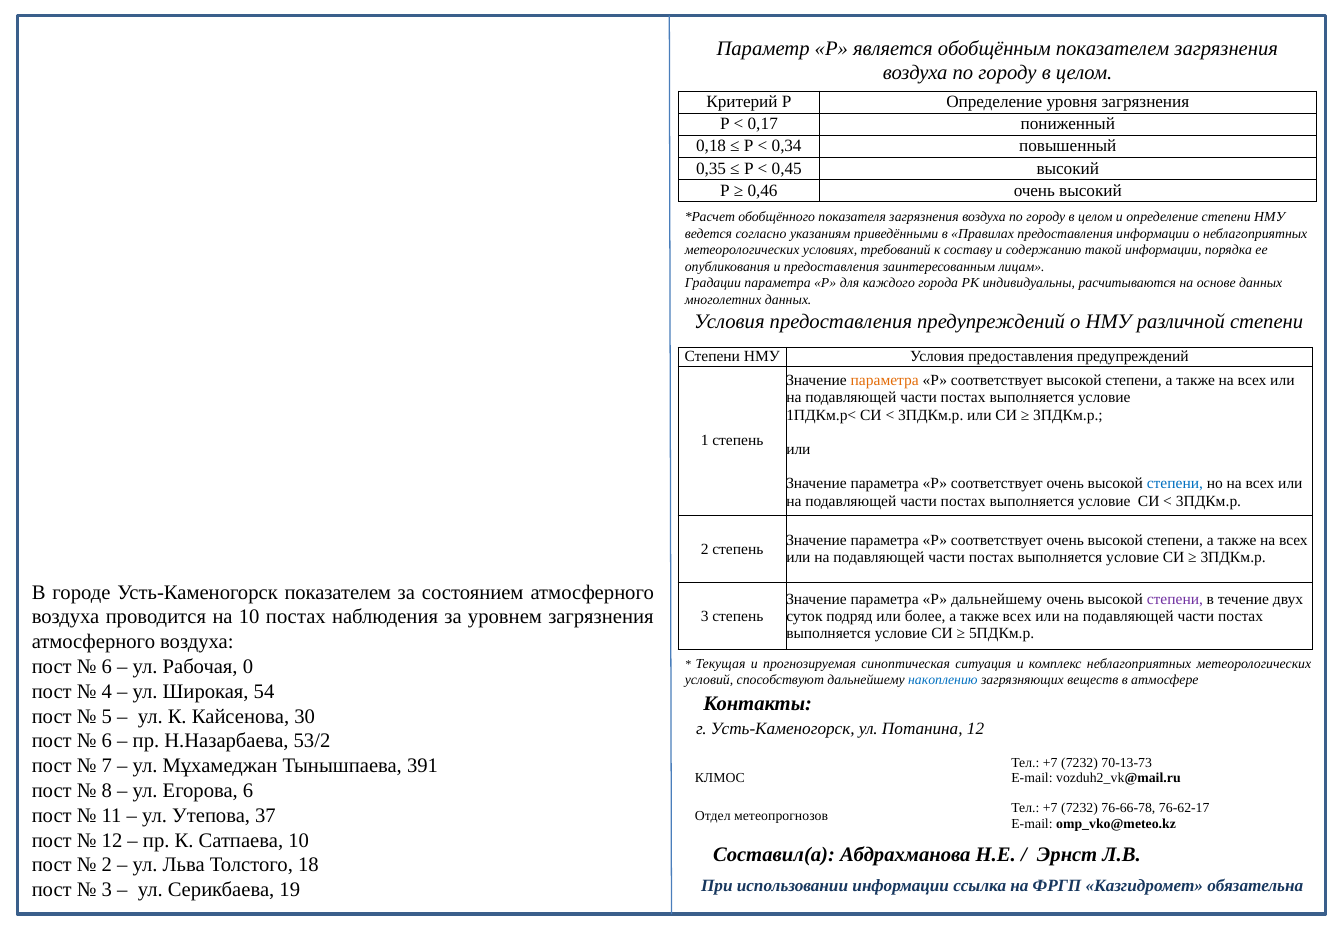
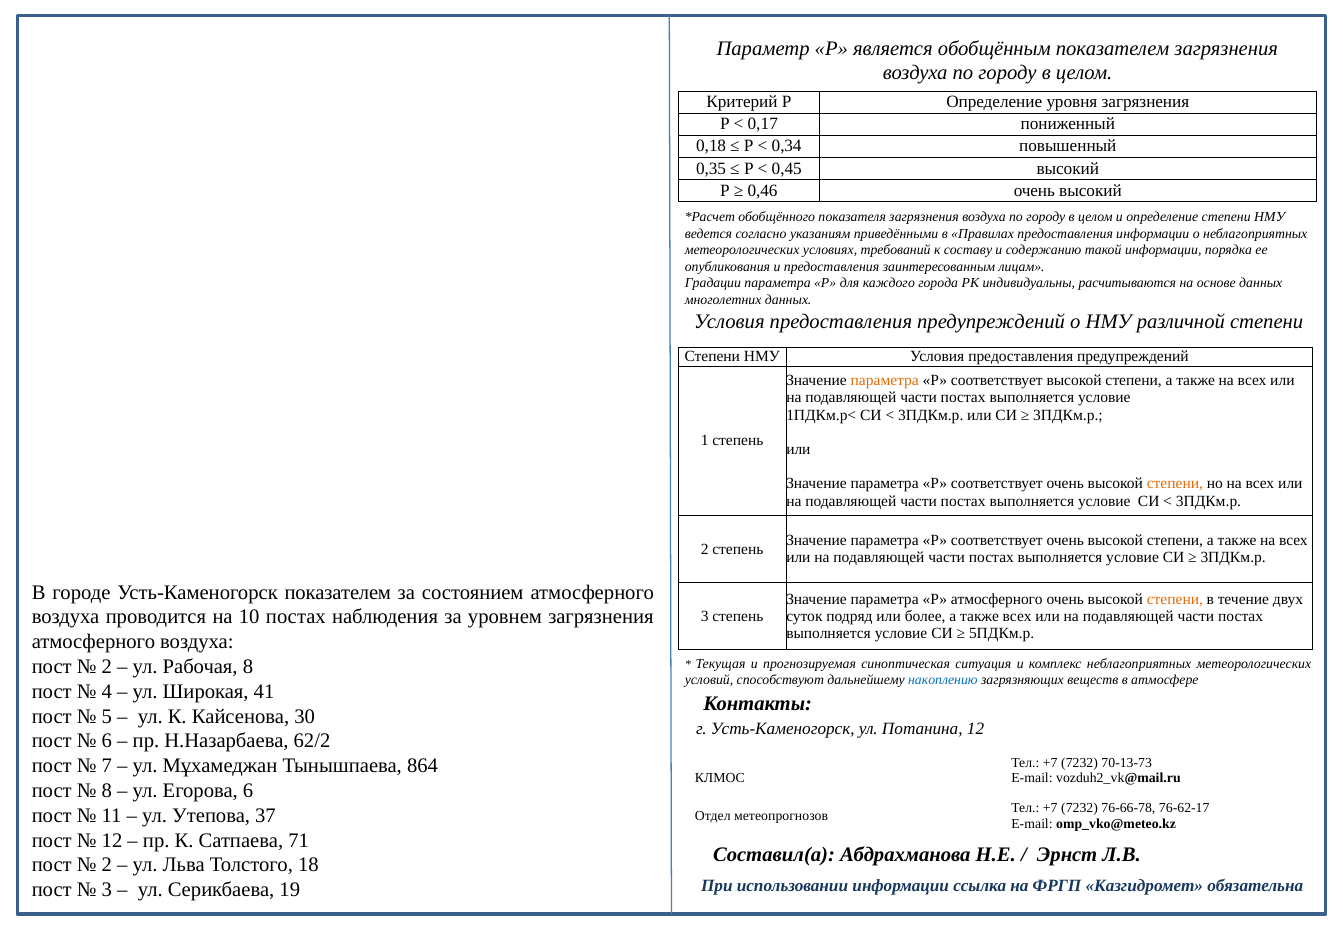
степени colour: blue -> orange (1175, 484)
Р дальнейшему: дальнейшему -> атмосферного (997, 599)
степени colour: purple -> orange (1175, 599)
6: 6 -> 2 (107, 667)
Рабочая 0: 0 -> 8 (248, 667)
54: 54 -> 41 (264, 691)
53/2: 53/2 -> 62/2 (312, 741)
391: 391 -> 864 (422, 766)
Сатпаева 10: 10 -> 71 (299, 840)
